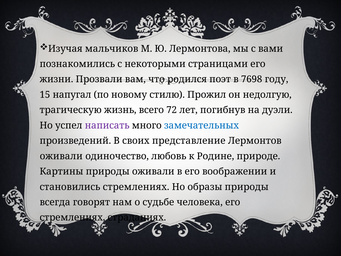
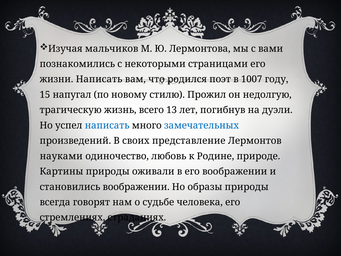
жизни Прозвали: Прозвали -> Написать (99, 79)
7698: 7698 -> 1007 (252, 79)
72: 72 -> 13 (172, 110)
написать colour: purple -> blue (107, 125)
оживали: оживали -> науками (61, 156)
становились стремлениях: стремлениях -> воображении (136, 187)
